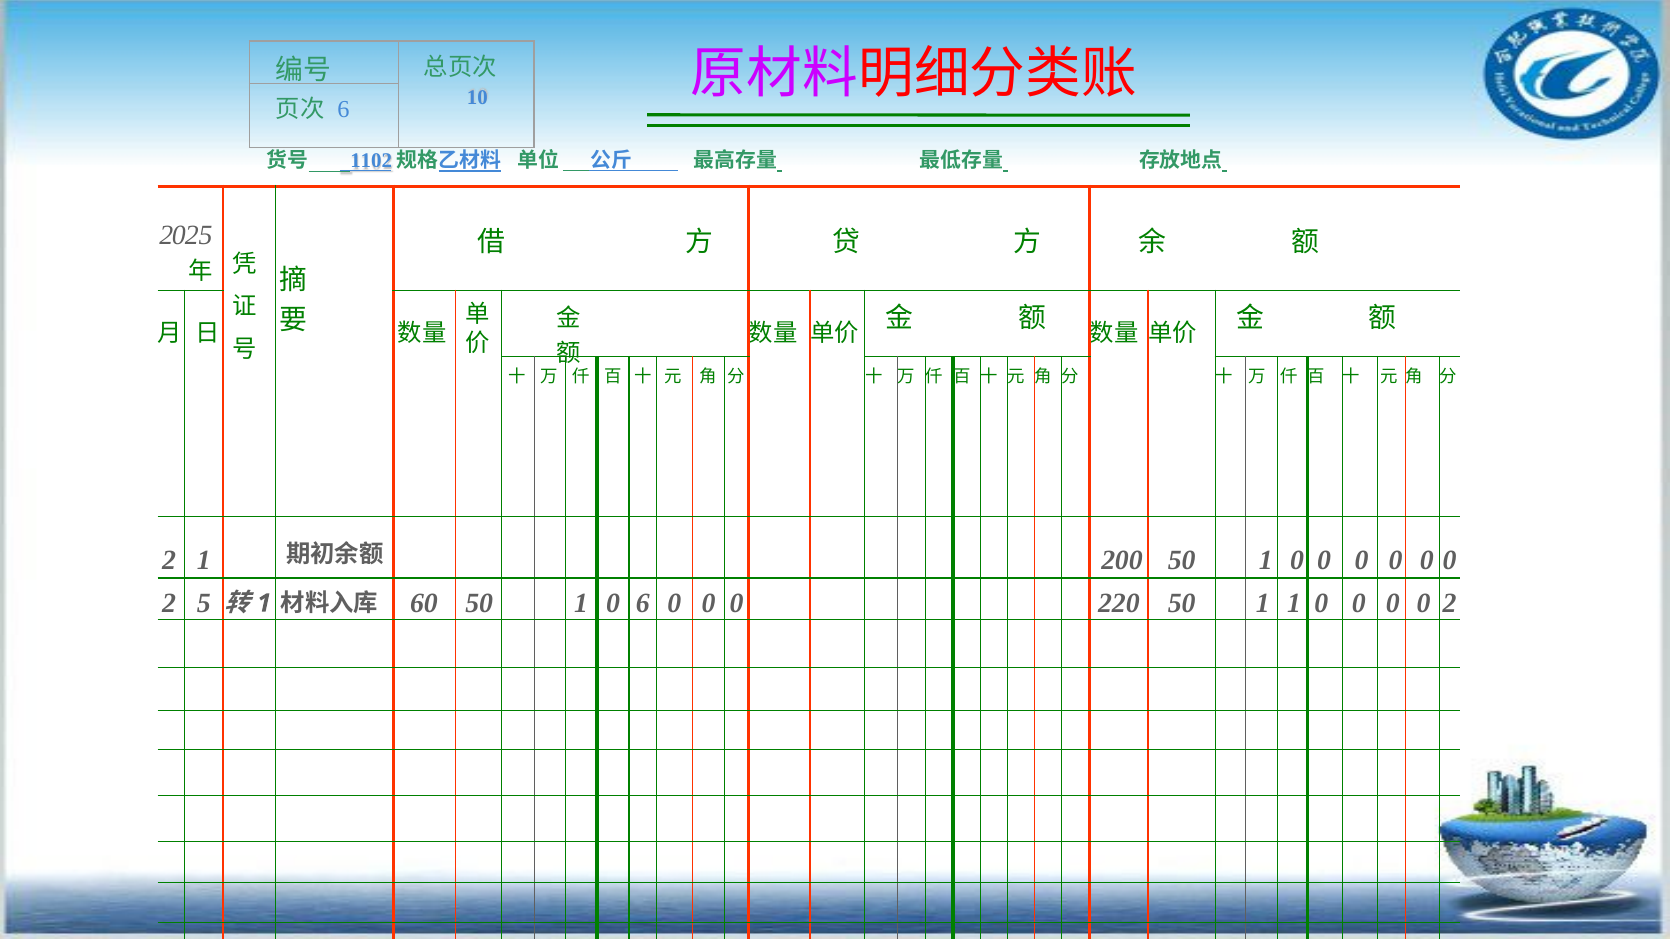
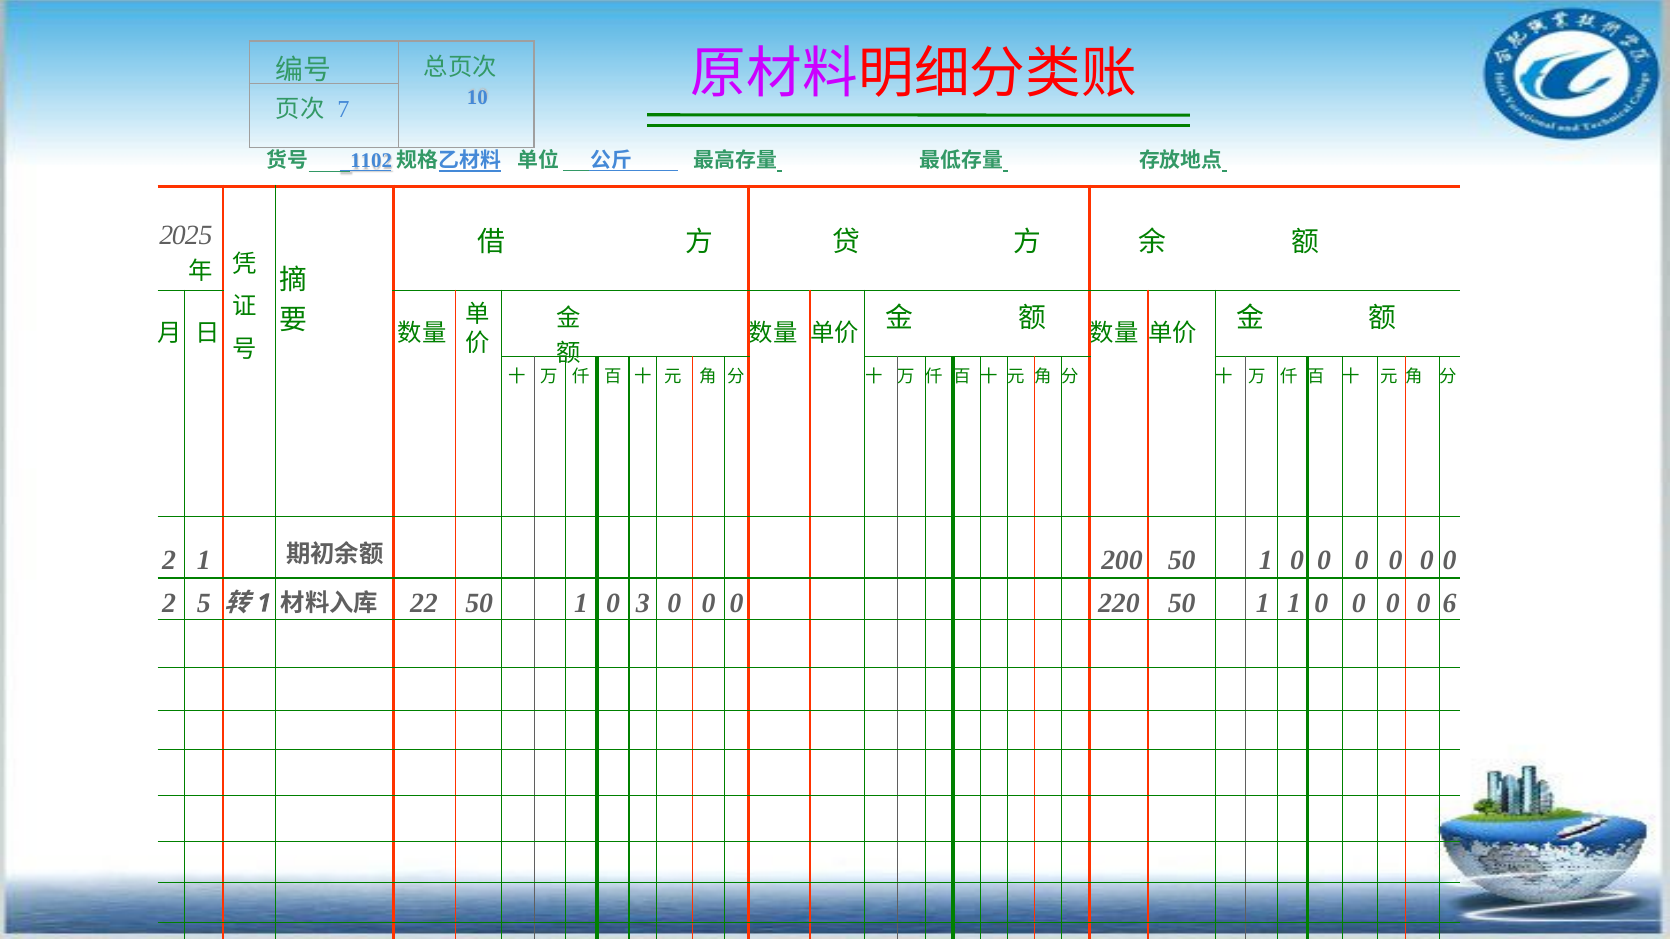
6: 6 -> 7 (343, 110)
60: 60 -> 22 (424, 604)
0 6: 6 -> 3 (643, 604)
2: 2 -> 6 (1450, 604)
